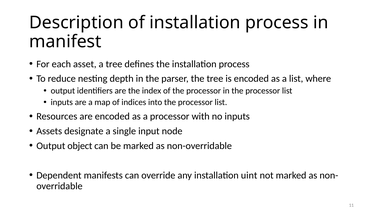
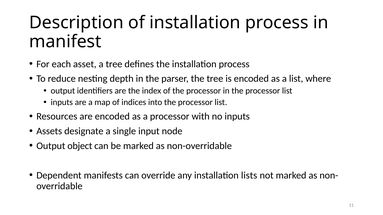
uint: uint -> lists (249, 176)
